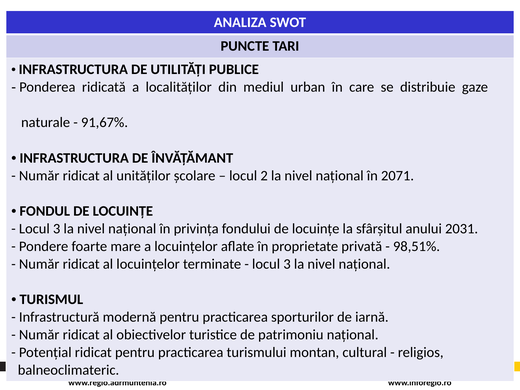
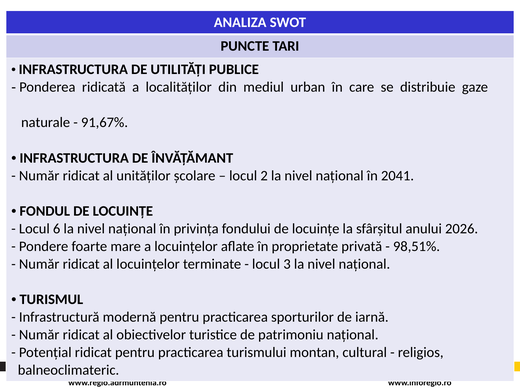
2071: 2071 -> 2041 (398, 176)
3: 3 -> 6 (57, 229)
2031: 2031 -> 2026 (462, 229)
